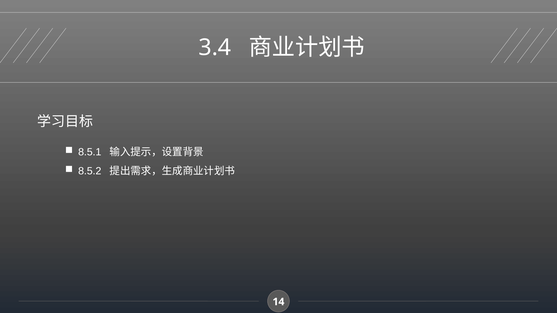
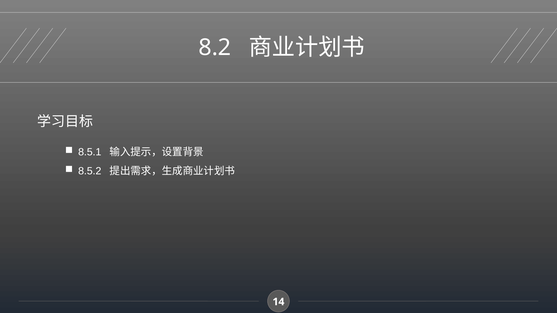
3.4: 3.4 -> 8.2 (215, 47)
